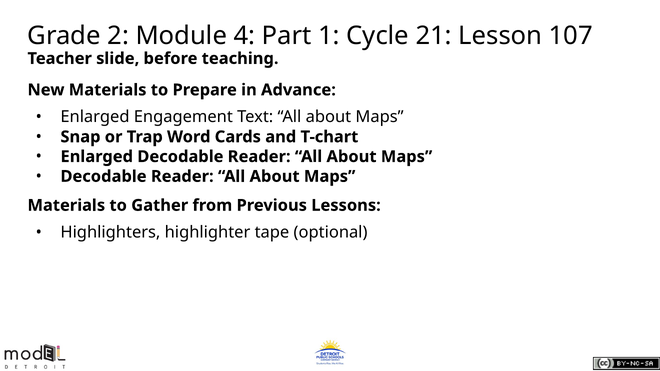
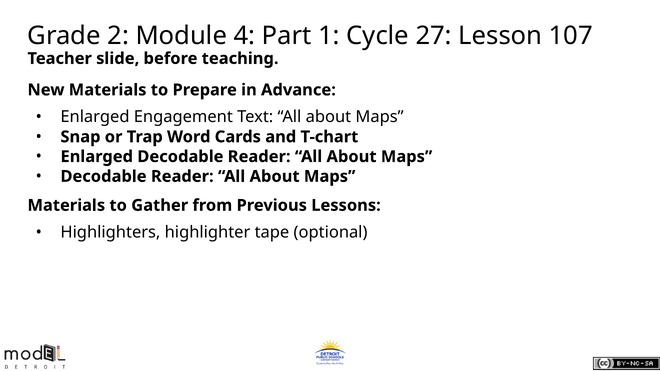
21: 21 -> 27 (434, 36)
